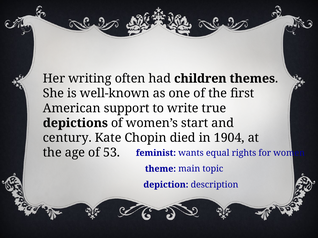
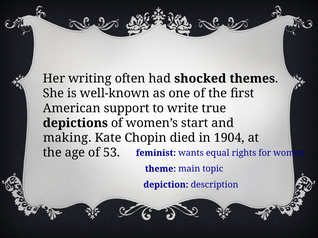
children: children -> shocked (200, 79)
century: century -> making (67, 138)
